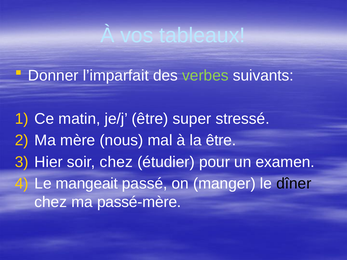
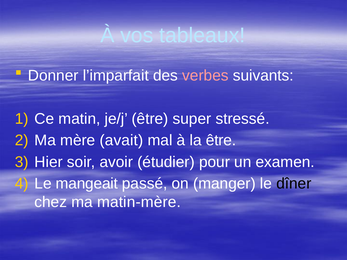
verbes colour: light green -> pink (205, 76)
nous: nous -> avait (121, 140)
soir chez: chez -> avoir (116, 162)
passé-mère: passé-mère -> matin-mère (139, 202)
